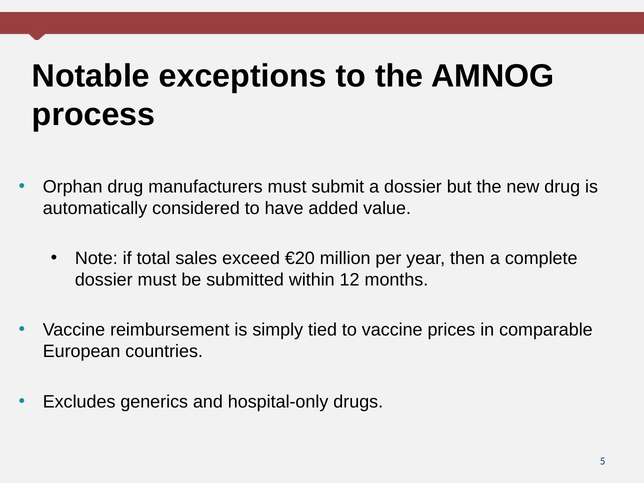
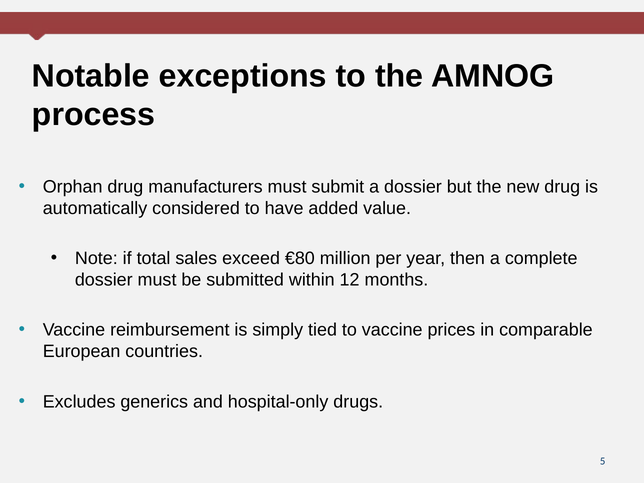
€20: €20 -> €80 (300, 258)
